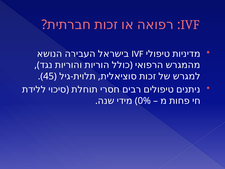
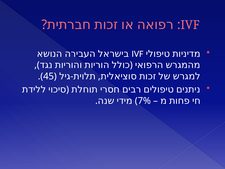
0%: 0% -> 7% (144, 101)
